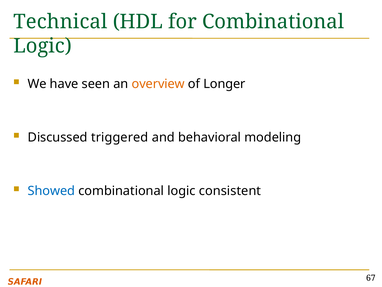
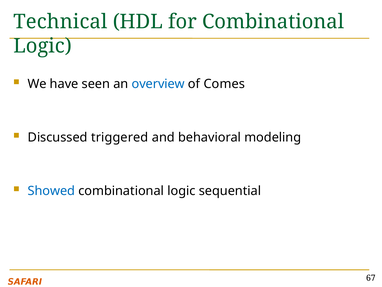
overview colour: orange -> blue (158, 84)
Longer: Longer -> Comes (224, 84)
consistent: consistent -> sequential (230, 191)
